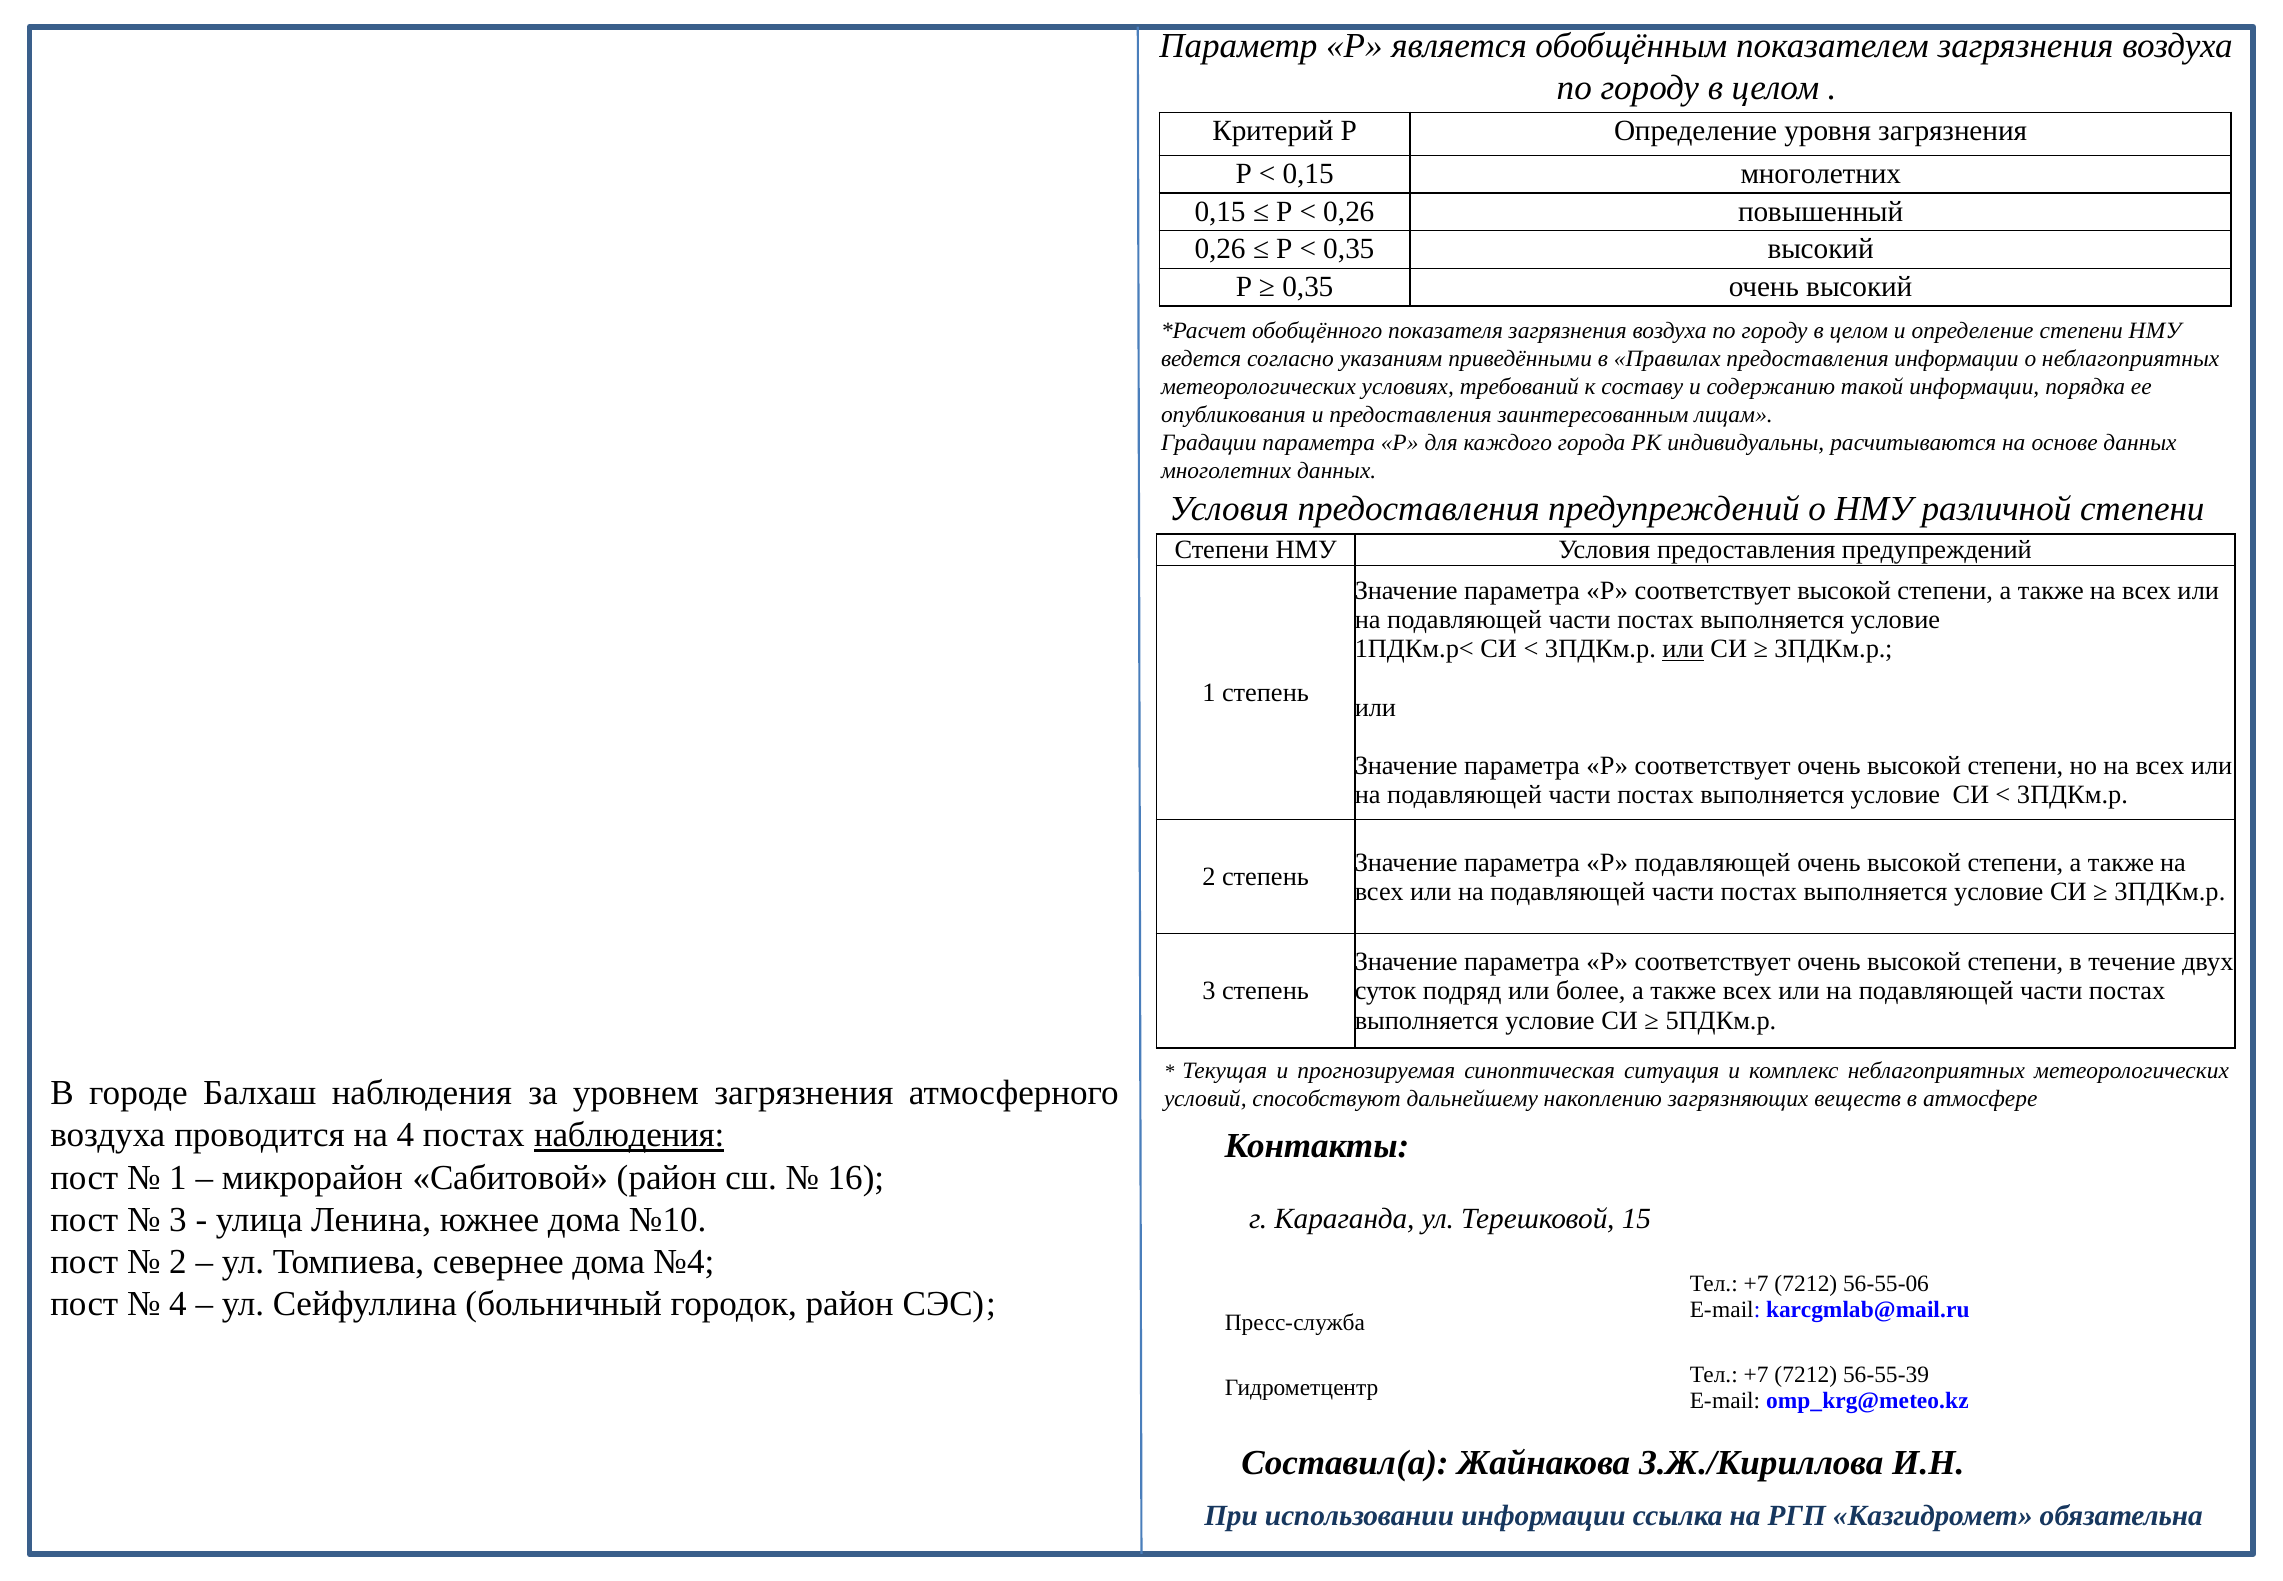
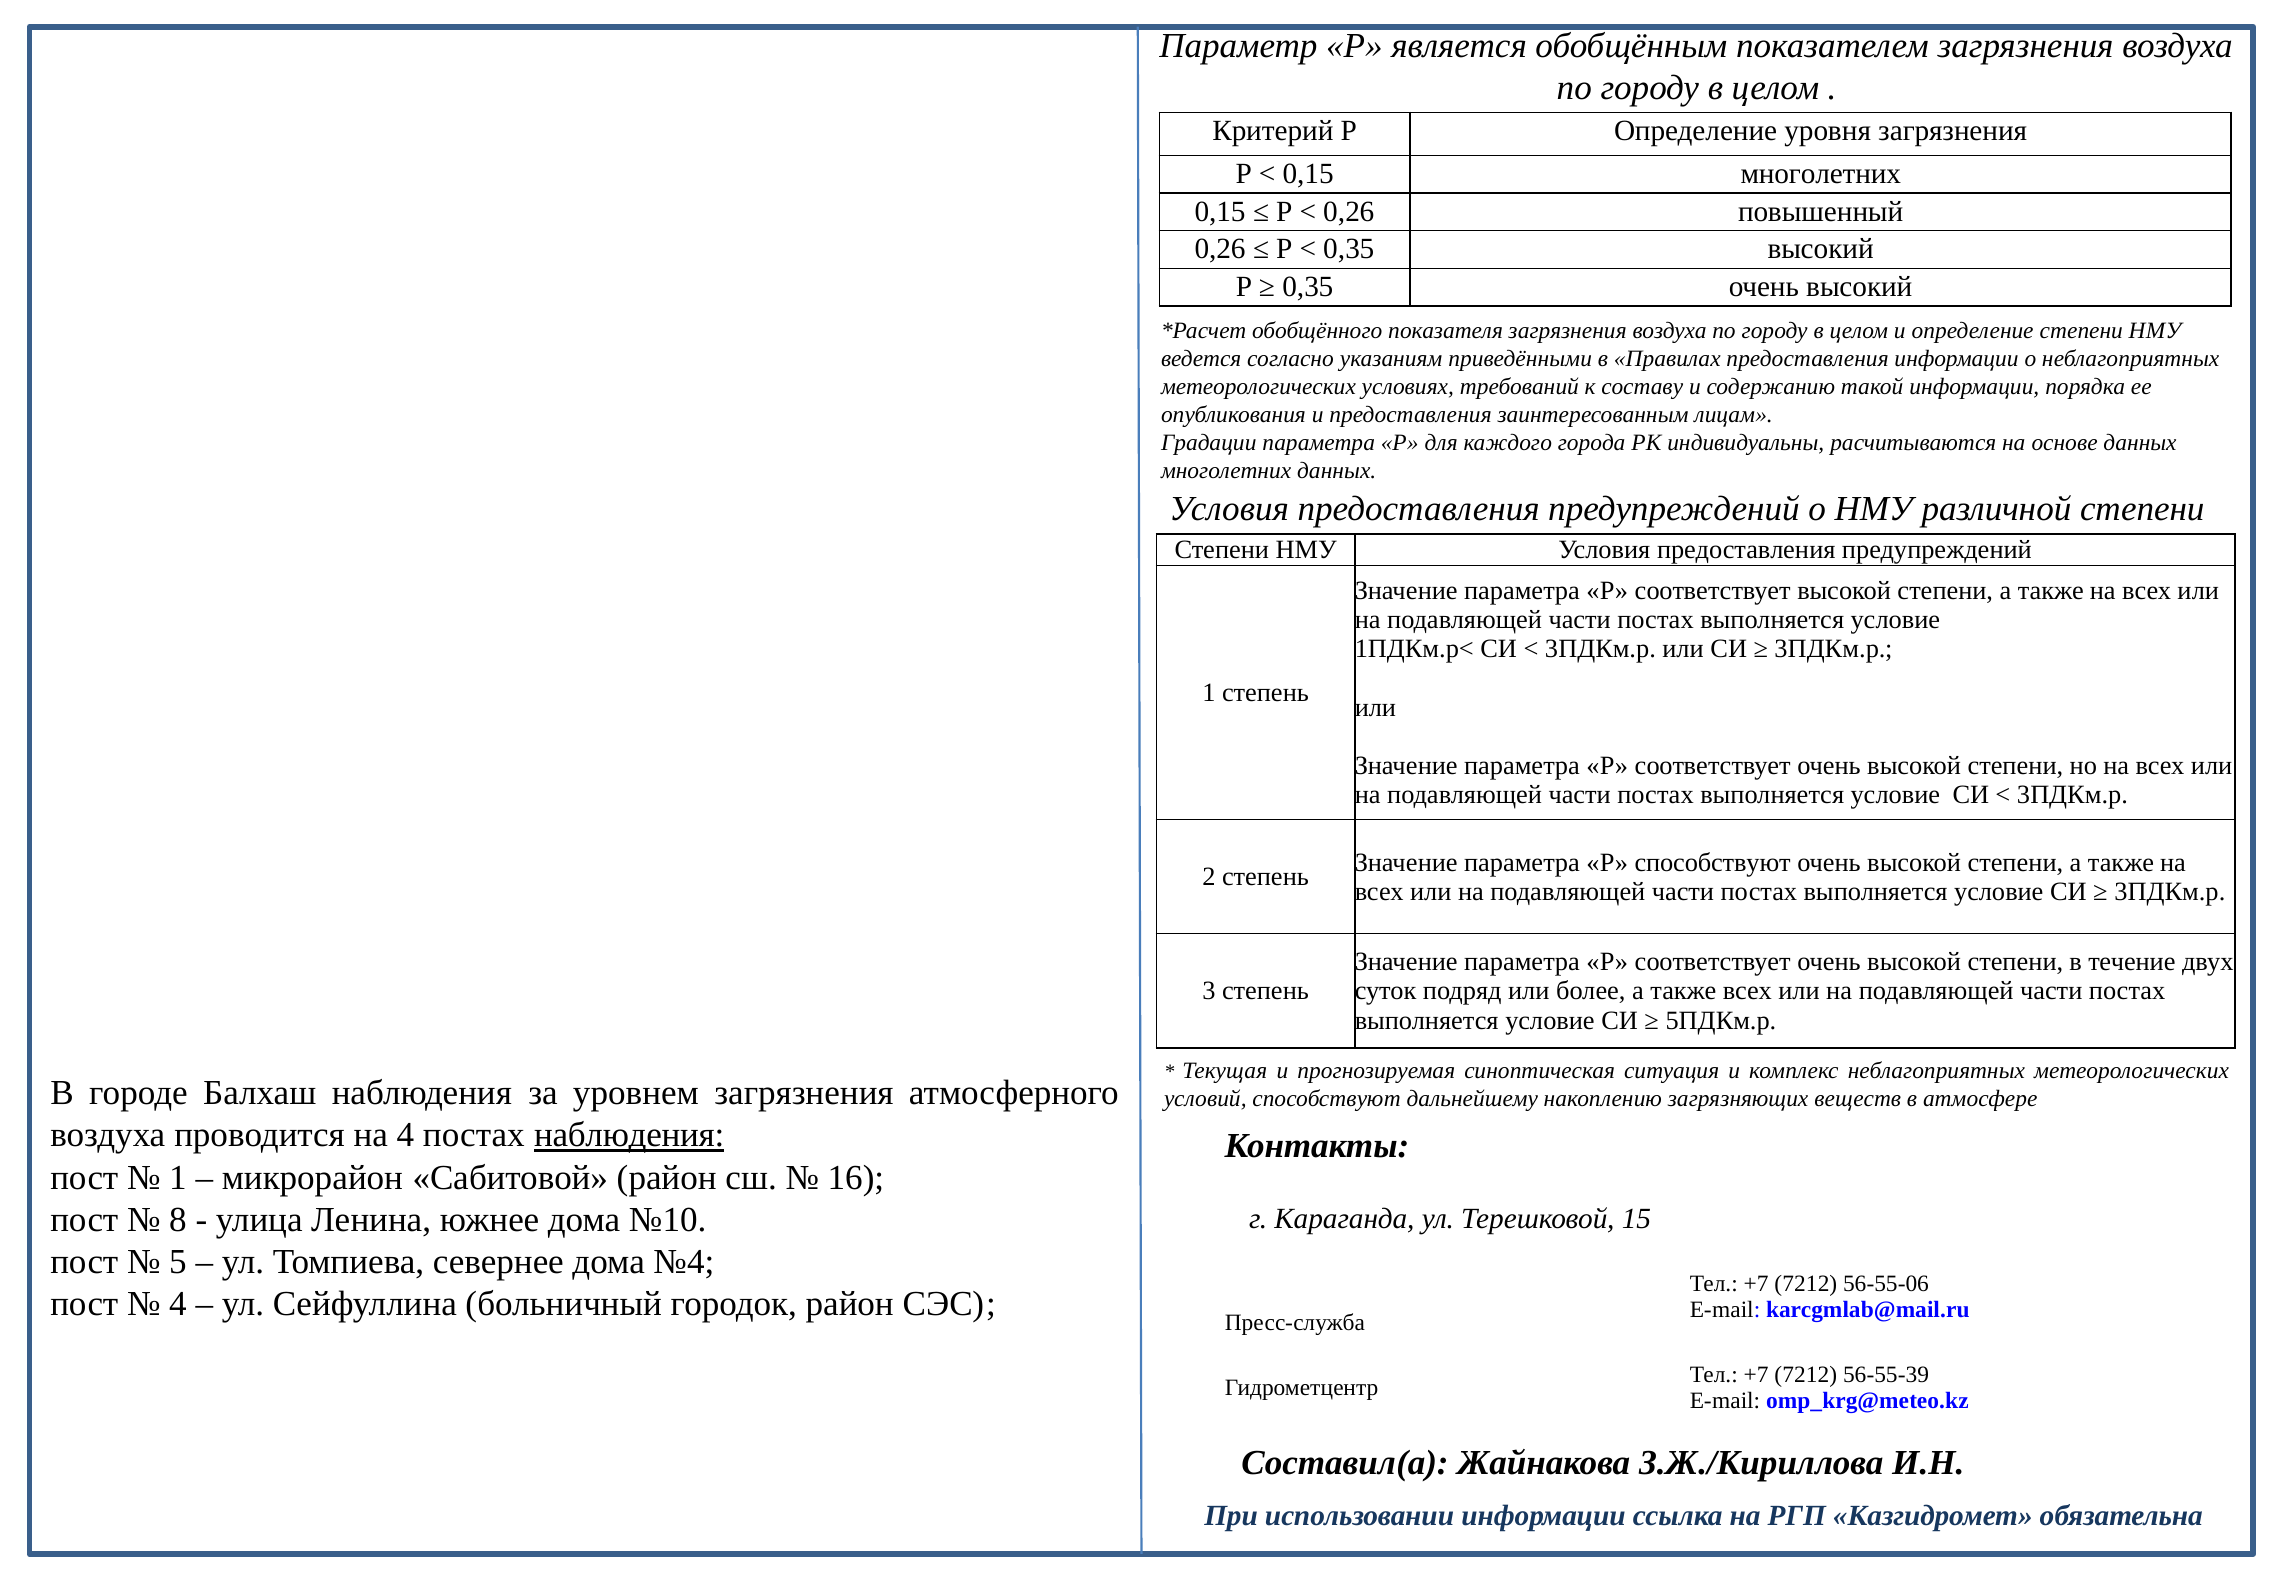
или underline: present -> none (1683, 649)
Р подавляющей: подавляющей -> способствуют (1713, 862)
3: 3 -> 8 (178, 1219)
2: 2 -> 5 (178, 1261)
